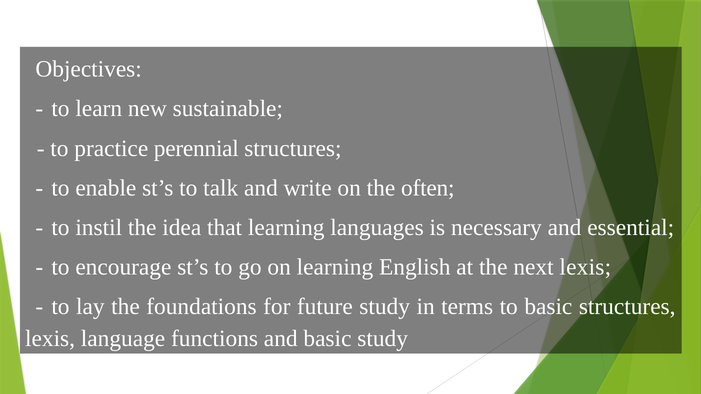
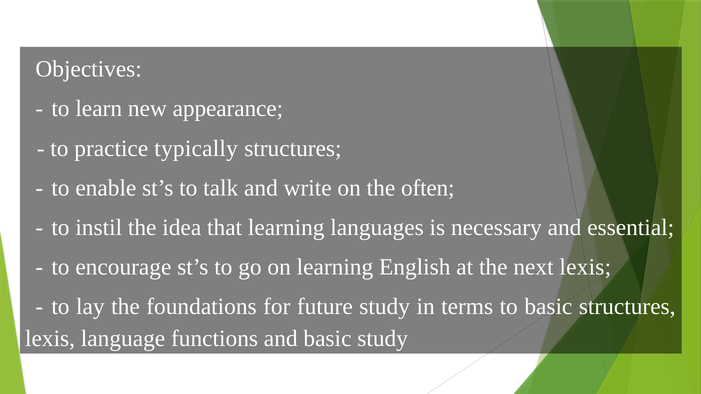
sustainable: sustainable -> appearance (228, 109)
perennial: perennial -> typically (196, 148)
